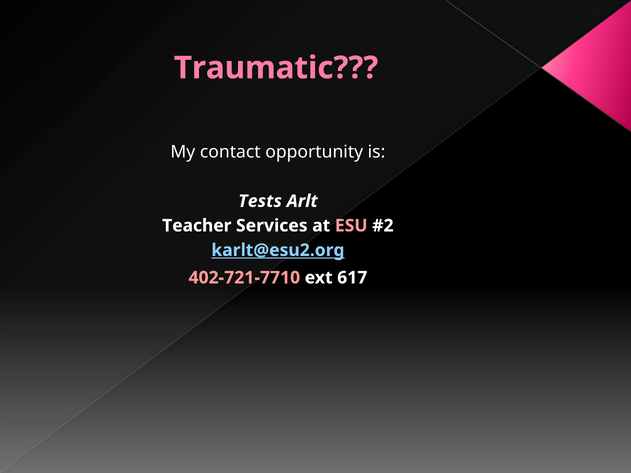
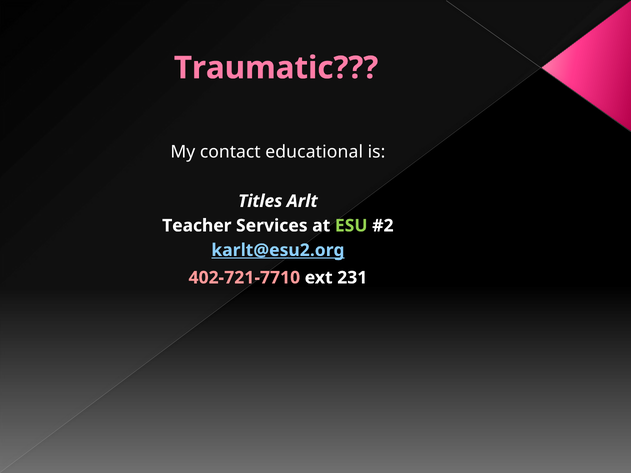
opportunity: opportunity -> educational (314, 152)
Tests: Tests -> Titles (260, 201)
ESU colour: pink -> light green (351, 226)
617: 617 -> 231 (352, 278)
